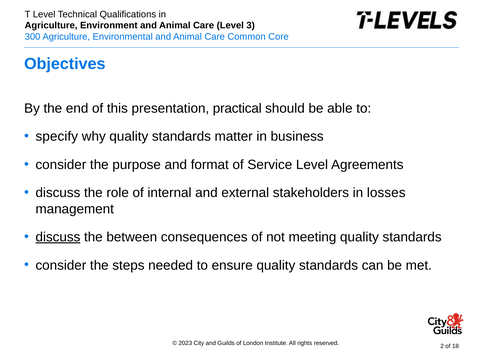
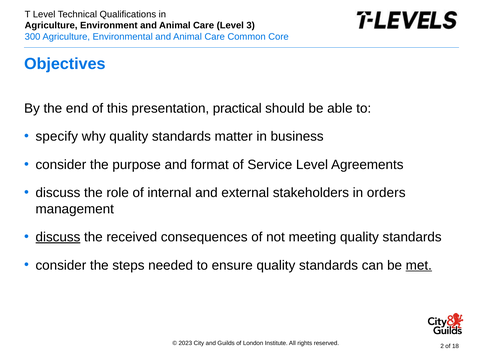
losses: losses -> orders (386, 193)
between: between -> received (132, 237)
met underline: none -> present (419, 265)
